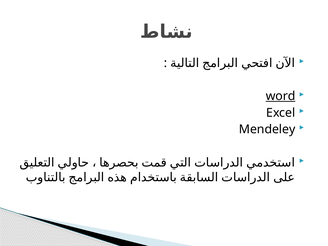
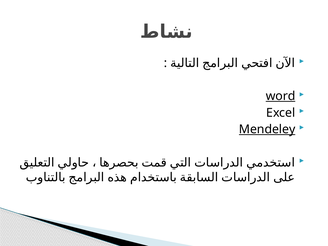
Mendeley underline: none -> present (267, 129)
